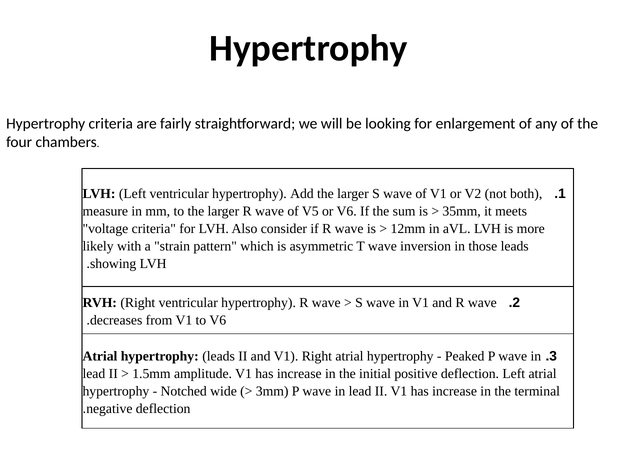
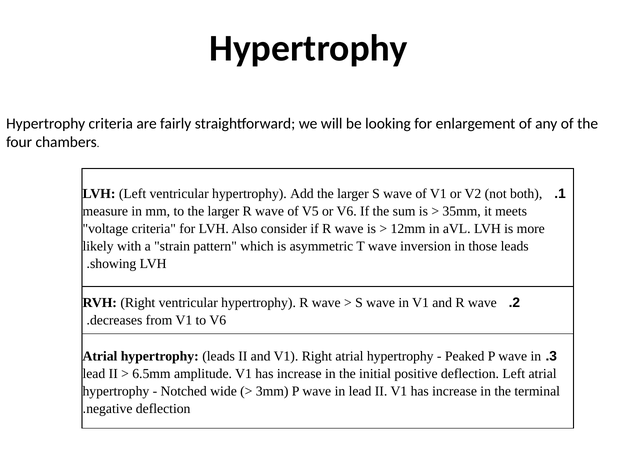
1.5mm: 1.5mm -> 6.5mm (151, 374)
